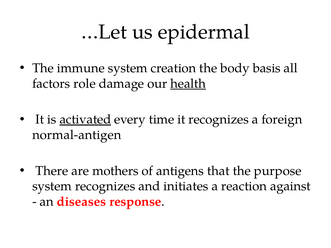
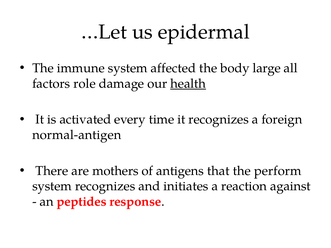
creation: creation -> affected (173, 68)
basis: basis -> large (267, 68)
activated underline: present -> none (85, 120)
purpose: purpose -> perform (278, 171)
diseases: diseases -> peptides (82, 202)
